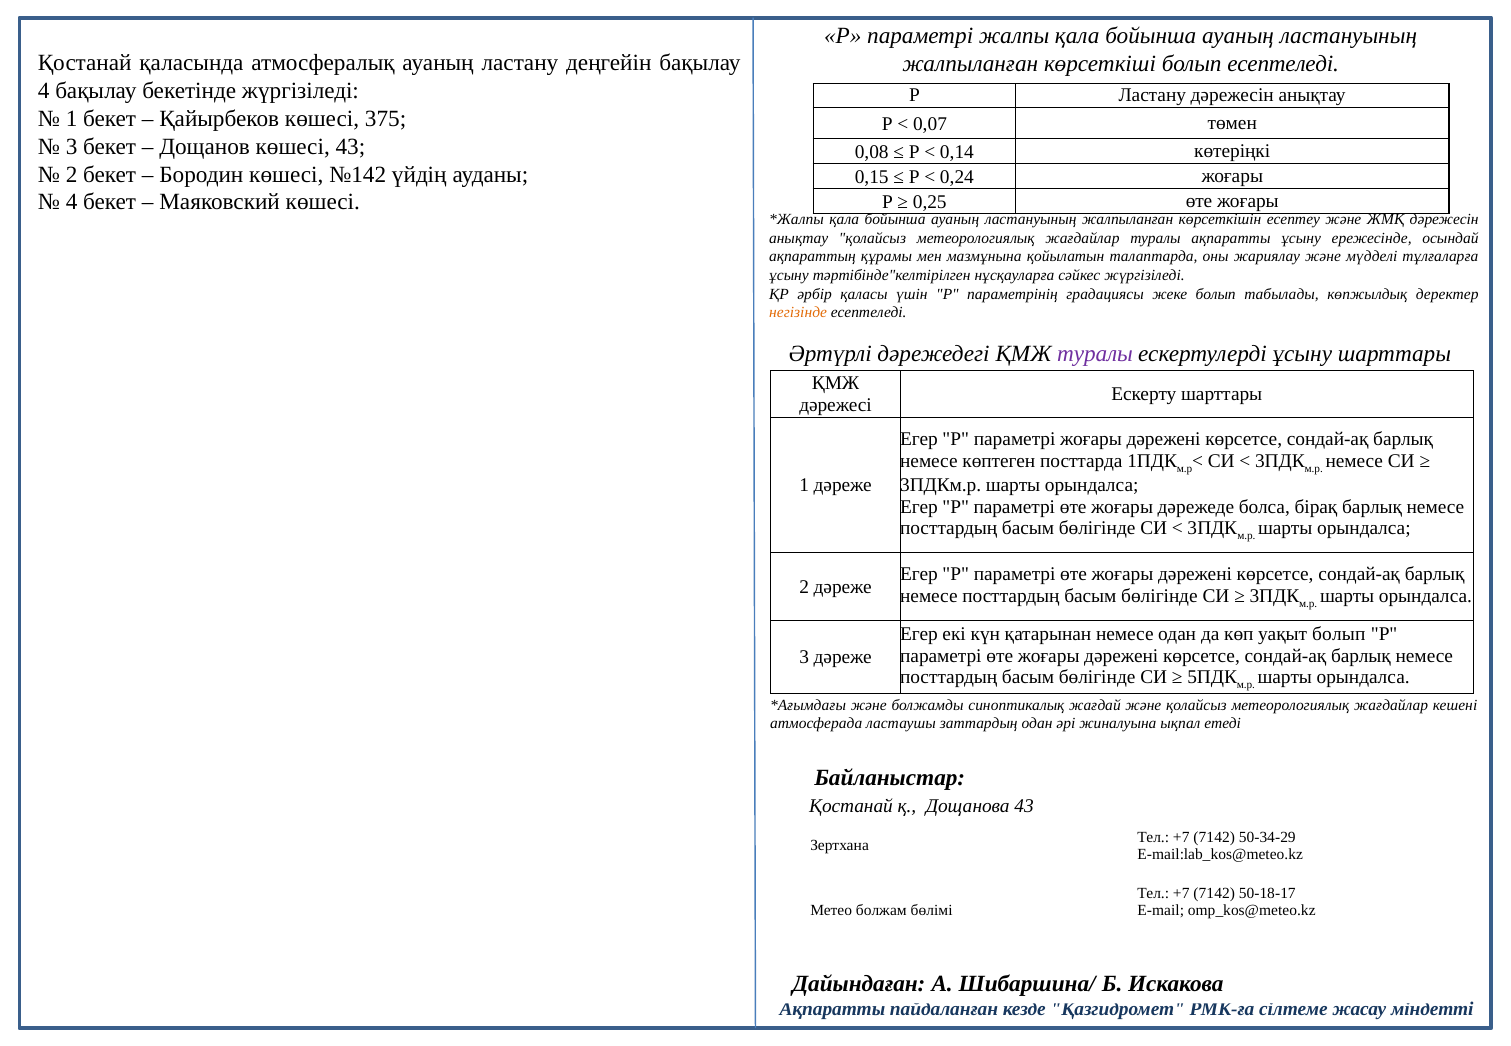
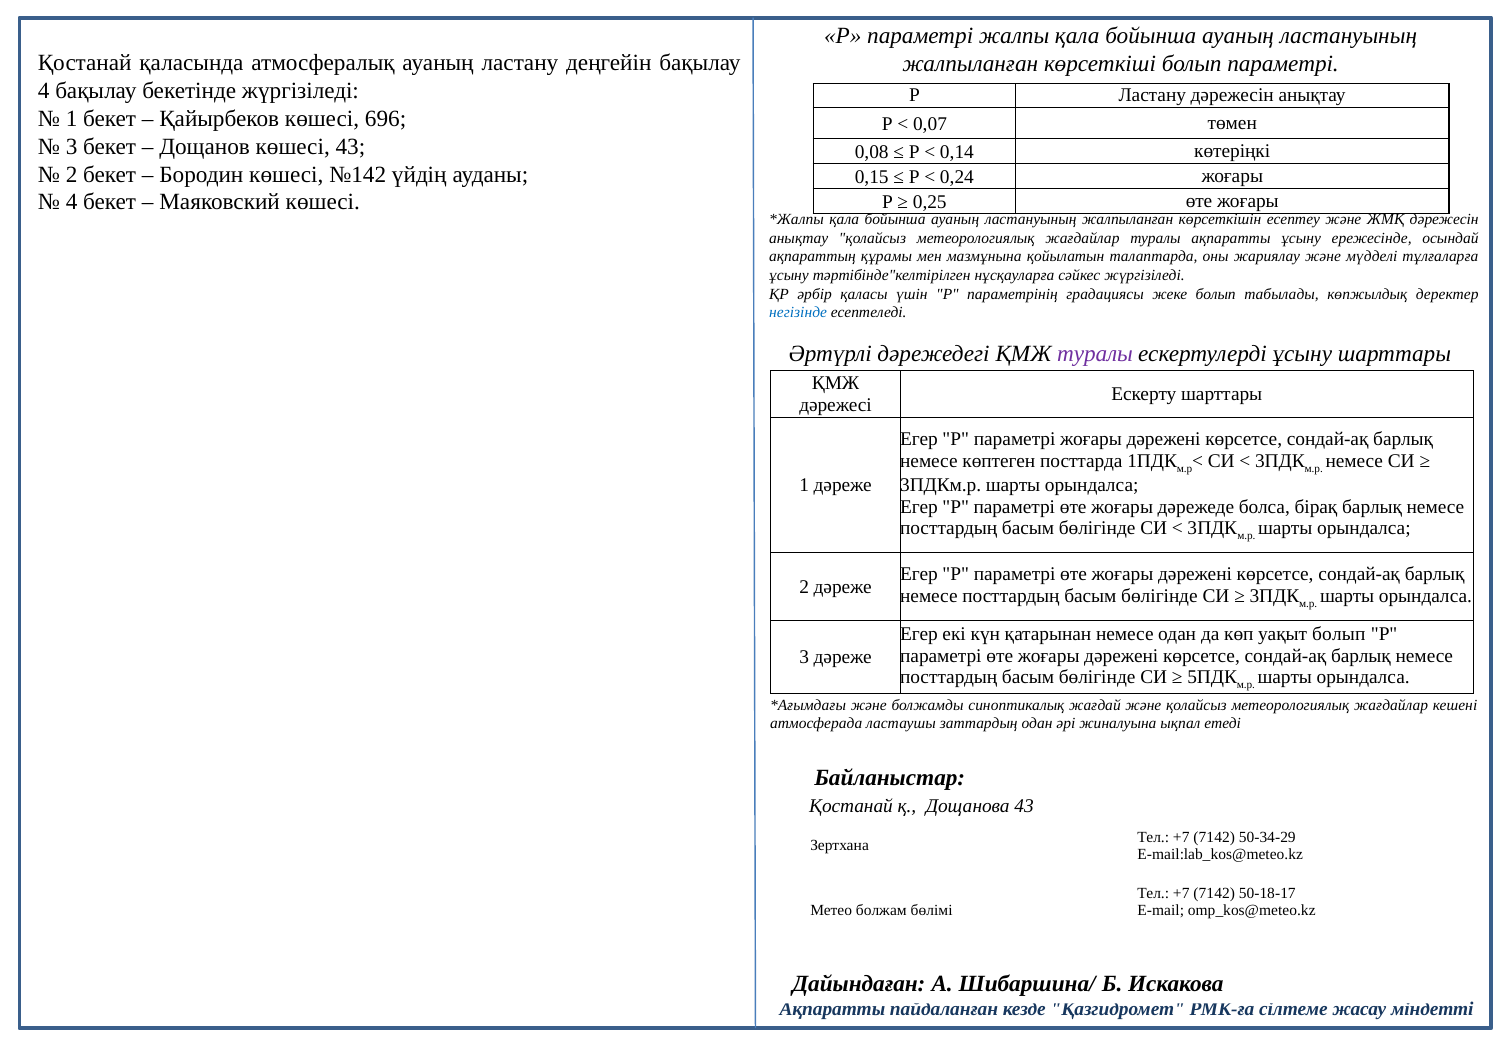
болып есептеледі: есептеледі -> параметрі (1283, 63)
375: 375 -> 696 (386, 119)
негізінде colour: orange -> blue (798, 312)
